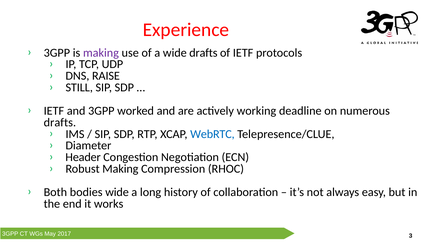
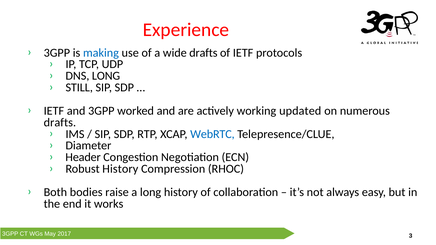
making colour: purple -> blue (101, 53)
DNS RAISE: RAISE -> LONG (106, 76)
deadline: deadline -> updated (300, 111)
Robust Making: Making -> History (120, 169)
bodies wide: wide -> raise (117, 192)
